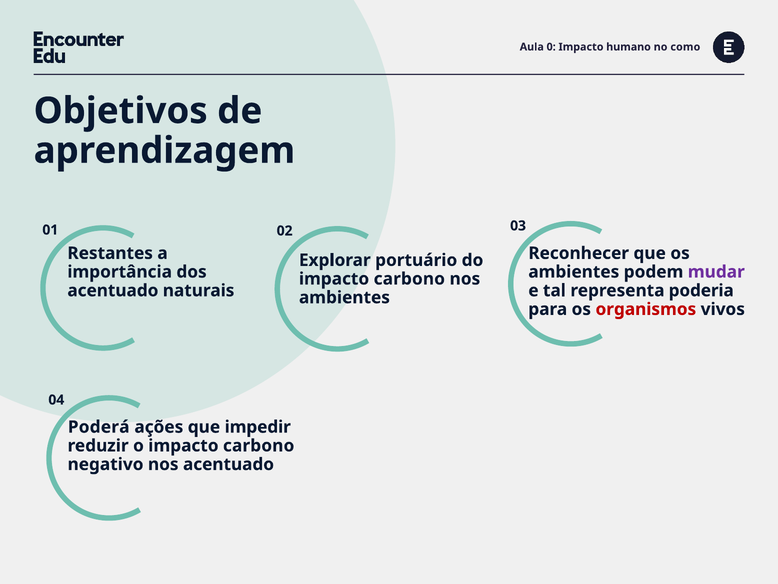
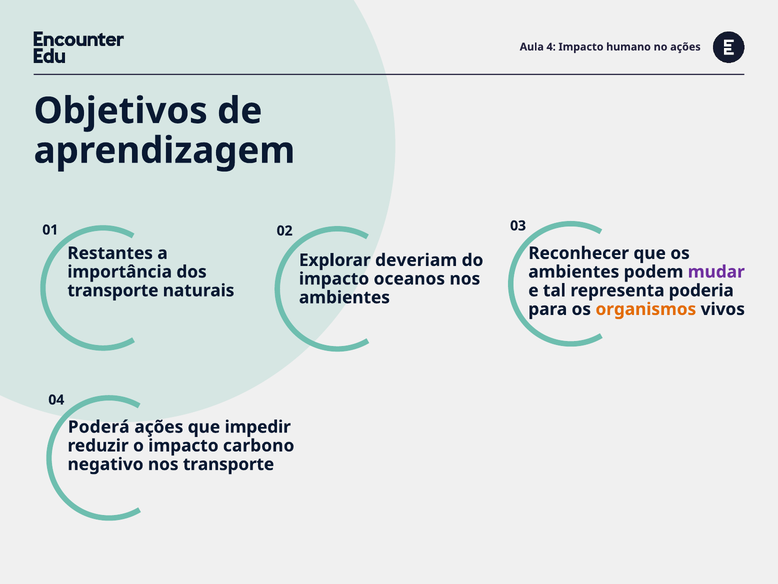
0: 0 -> 4 (551, 47)
no como: como -> ações (685, 47)
portuário: portuário -> deveriam (416, 260)
carbono: carbono -> oceanos (409, 279)
acentuado: acentuado -> transporte (113, 290)
organismos colour: red -> orange (646, 309)
nos acentuado: acentuado -> transporte (229, 464)
